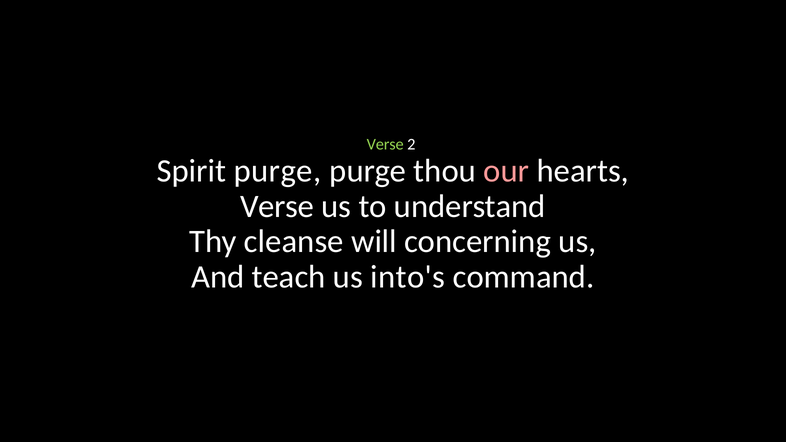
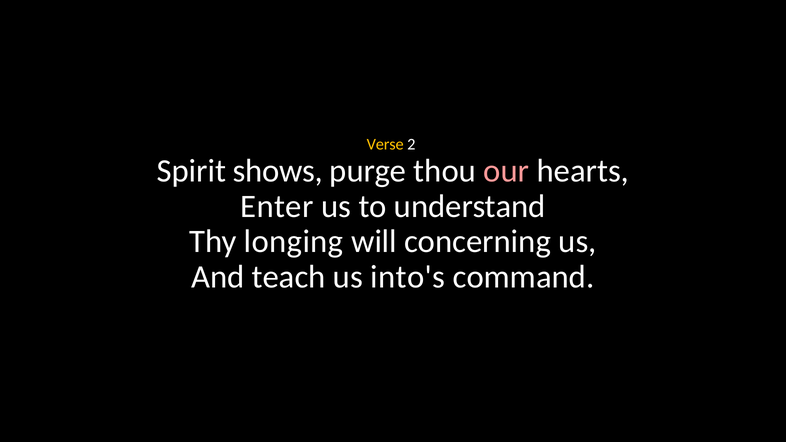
Verse colour: light green -> yellow (385, 145)
Spirit purge: purge -> shows (278, 171)
Verse: Verse -> Enter (277, 206)
cleanse: cleanse -> longing (294, 242)
